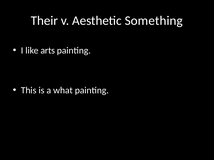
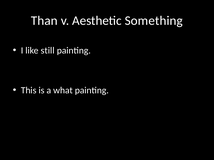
Their: Their -> Than (44, 21)
arts: arts -> still (48, 51)
